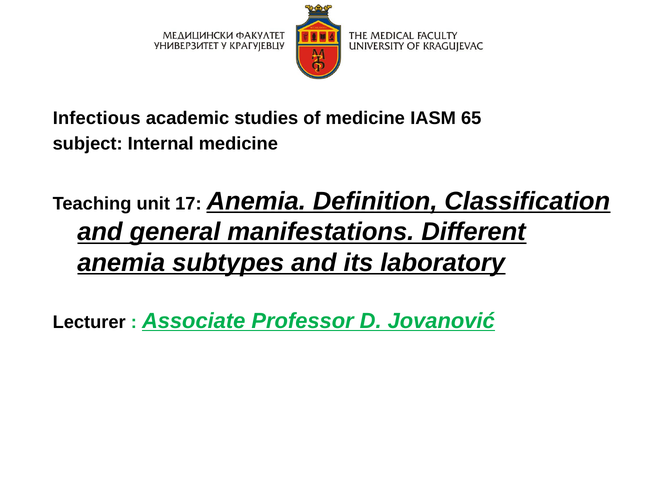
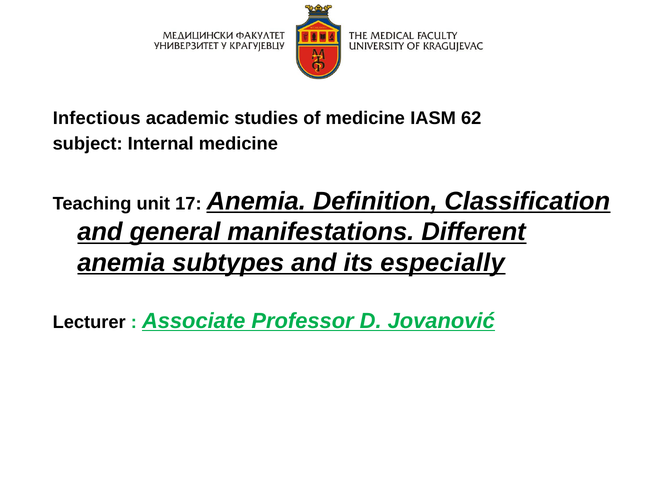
65: 65 -> 62 (471, 118)
laboratory: laboratory -> especially (443, 262)
